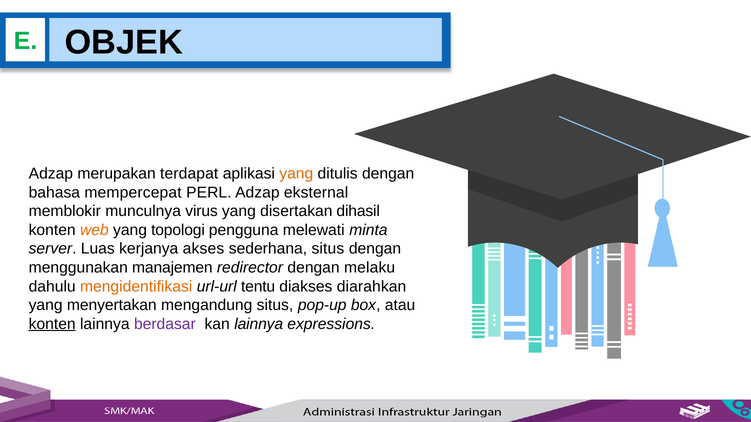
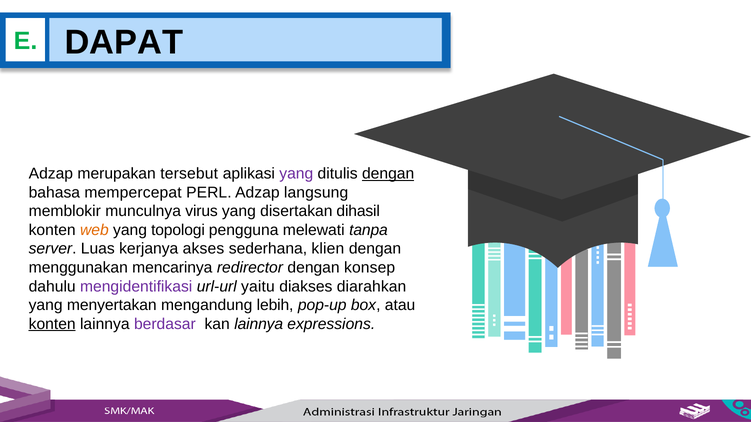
OBJEK: OBJEK -> DAPAT (124, 42)
terdapat: terdapat -> tersebut (189, 174)
yang colour: orange -> purple (296, 174)
dengan underline: none -> present (388, 174)
eksternal: eksternal -> langsung (316, 193)
minta: minta -> tanpa (368, 230)
sederhana situs: situs -> klien (328, 249)
manajemen: manajemen -> mencarinya (172, 268)
melaku: melaku -> konsep (370, 268)
mengidentifikasi colour: orange -> purple (136, 287)
tentu: tentu -> yaitu (258, 287)
mengandung situs: situs -> lebih (275, 305)
